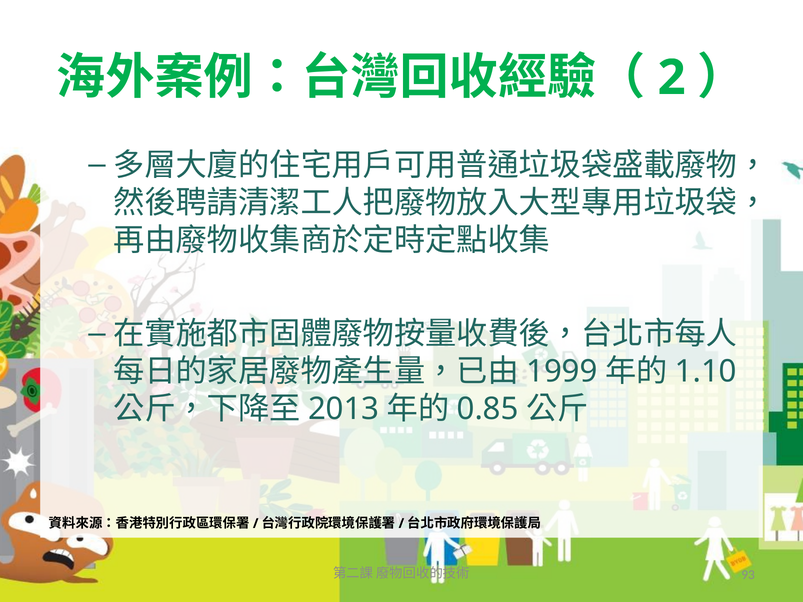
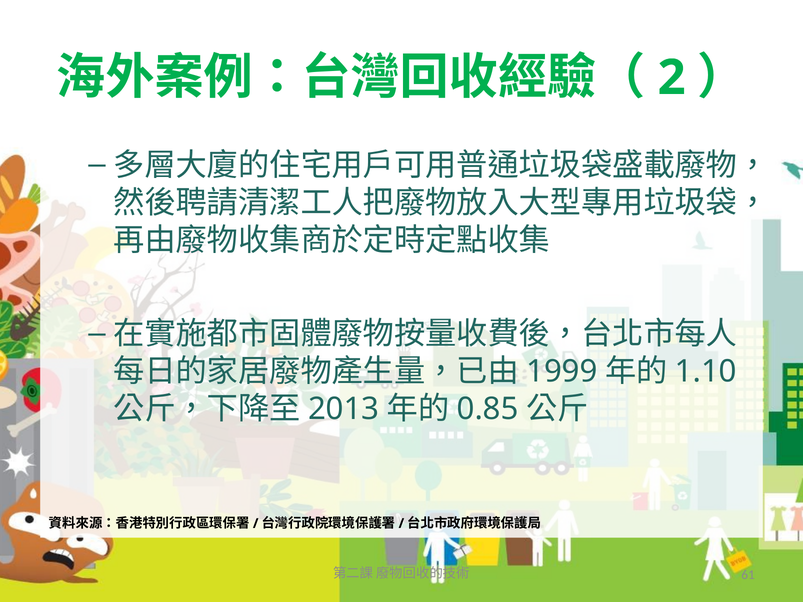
93: 93 -> 61 (748, 575)
